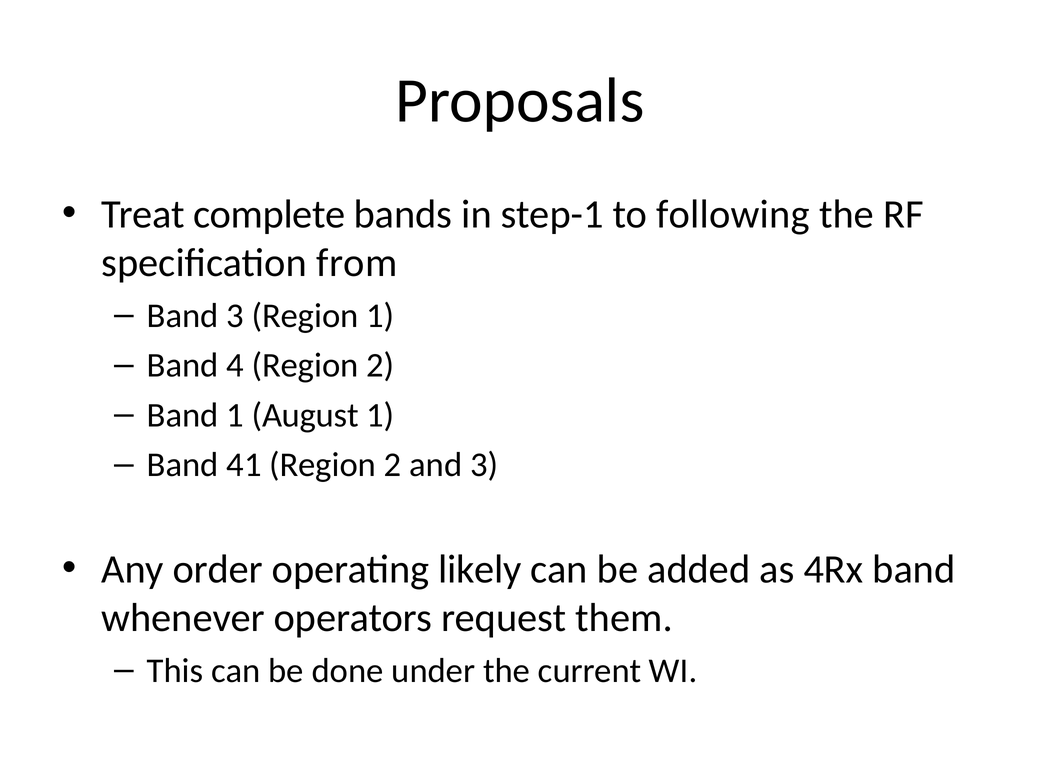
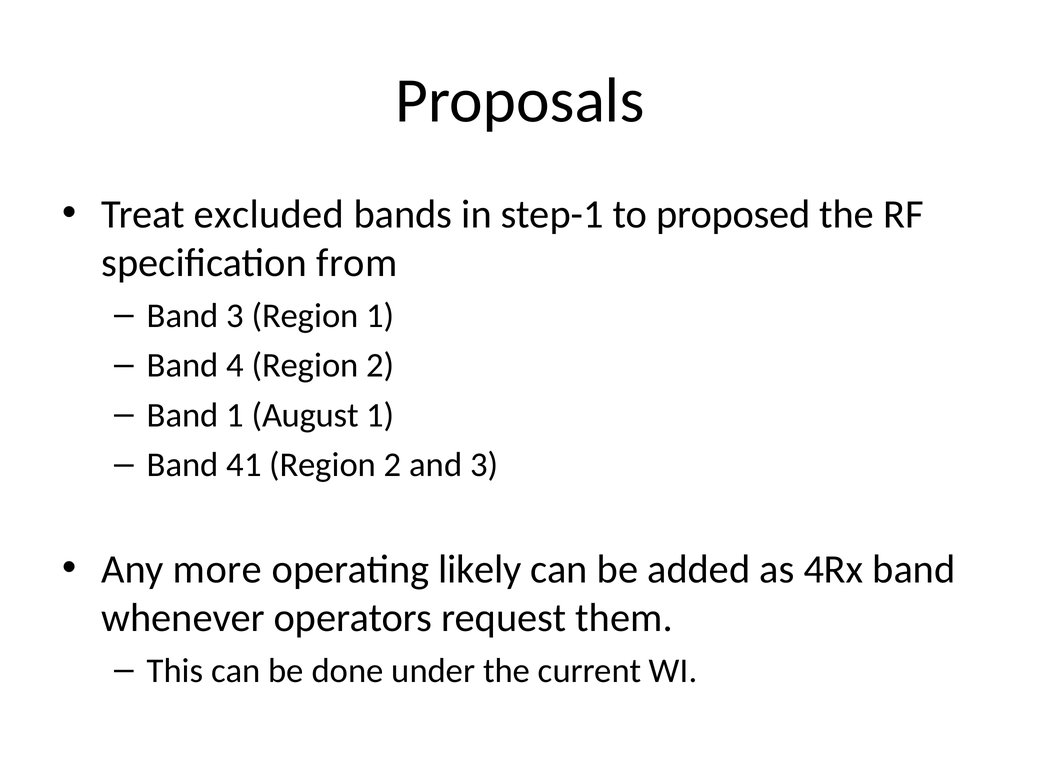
complete: complete -> excluded (269, 214)
following: following -> proposed (733, 214)
order: order -> more (217, 569)
